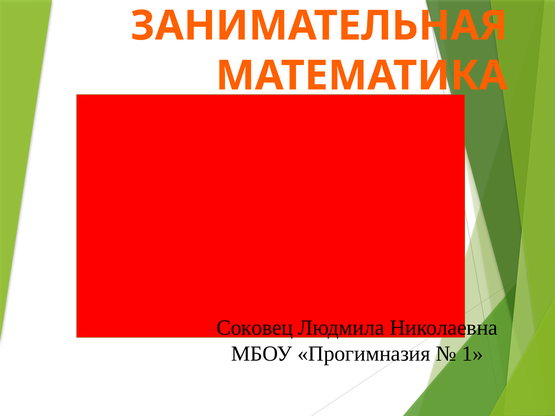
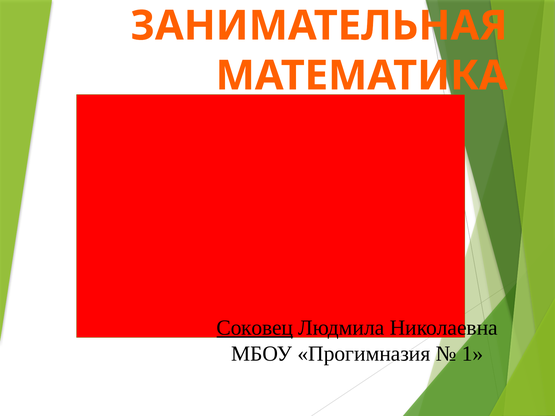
Соковец underline: none -> present (255, 328)
